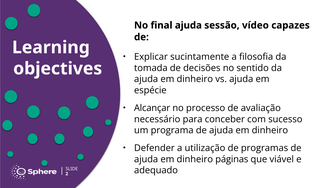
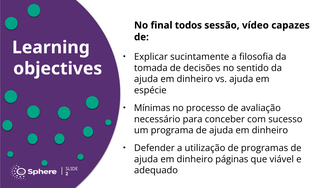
final ajuda: ajuda -> todos (188, 25)
Alcançar: Alcançar -> Mínimas (152, 108)
